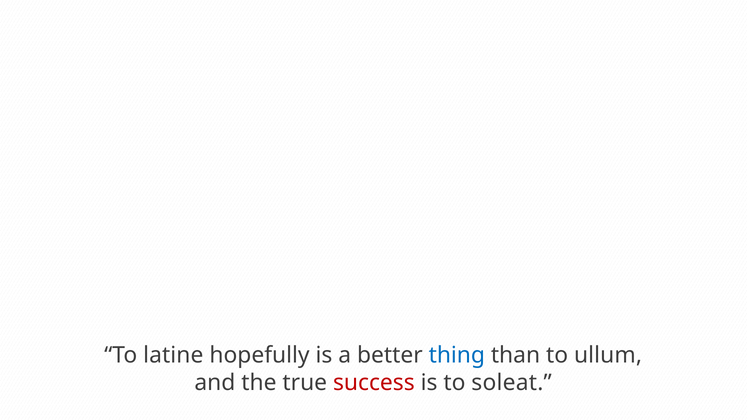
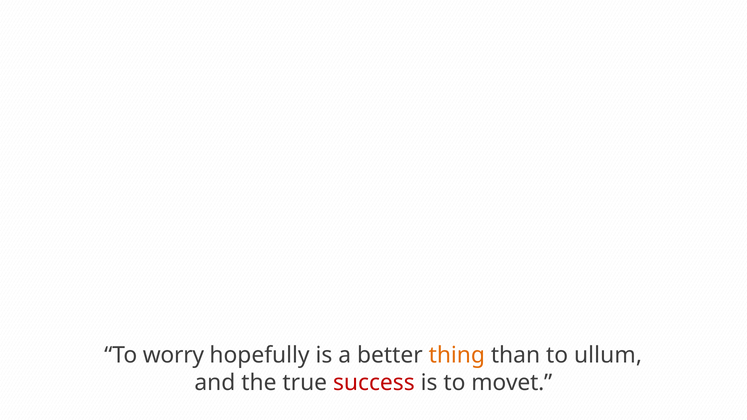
latine: latine -> worry (173, 355)
thing colour: blue -> orange (457, 355)
soleat: soleat -> movet (512, 383)
